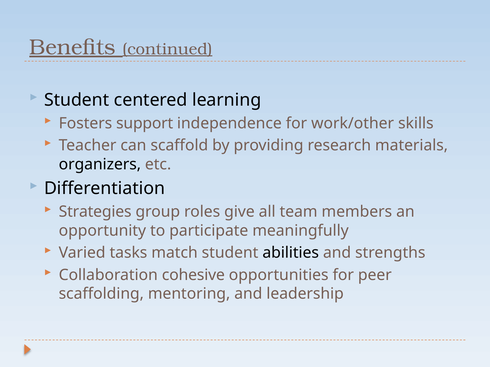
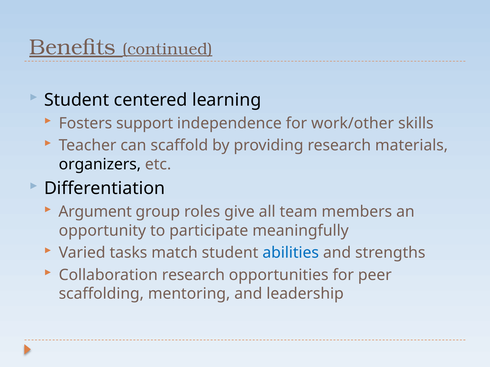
Strategies: Strategies -> Argument (95, 212)
abilities colour: black -> blue (291, 253)
Collaboration cohesive: cohesive -> research (193, 275)
